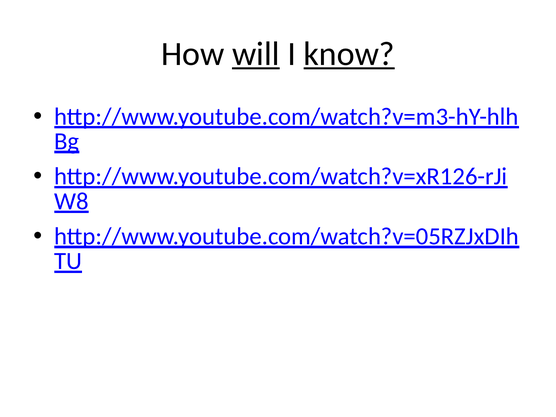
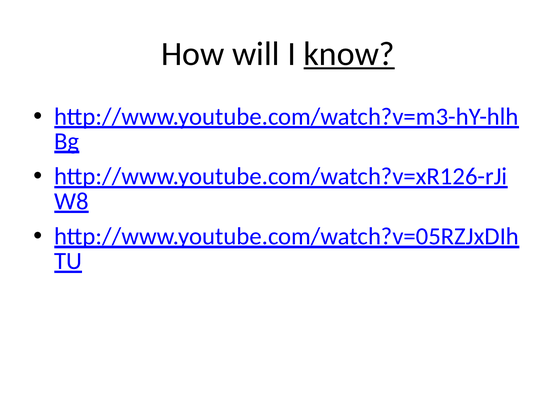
will underline: present -> none (256, 54)
